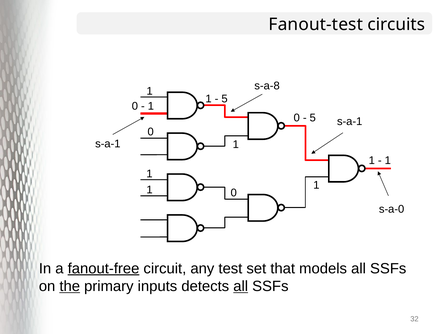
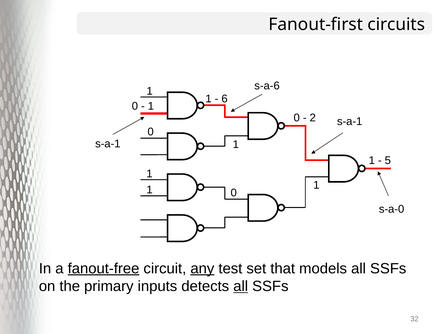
Fanout-test: Fanout-test -> Fanout-first (316, 24)
s-a-8: s-a-8 -> s-a-6 (267, 86)
5: 5 -> 6 (225, 99)
5: 5 -> 2 (313, 118)
1: 1 -> 5 (388, 160)
any underline: none -> present (202, 268)
the underline: present -> none (70, 286)
